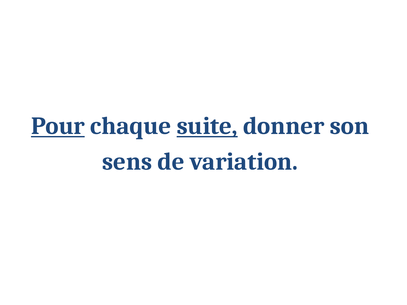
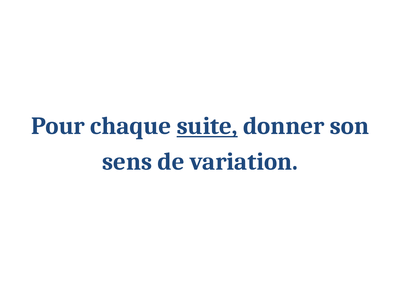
Pour underline: present -> none (58, 126)
